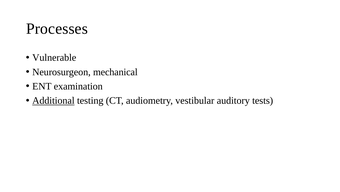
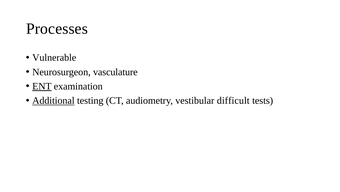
mechanical: mechanical -> vasculature (115, 72)
ENT underline: none -> present (42, 86)
auditory: auditory -> difficult (233, 100)
